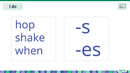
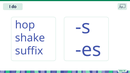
when: when -> suffix (29, 51)
